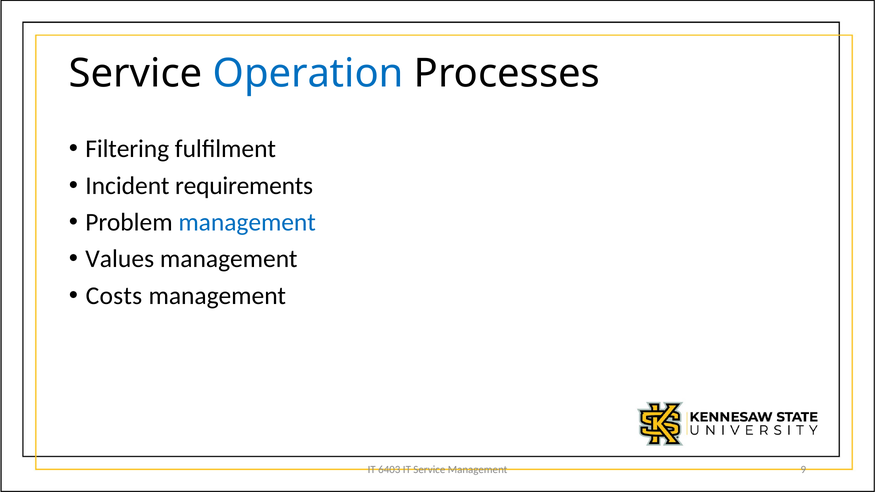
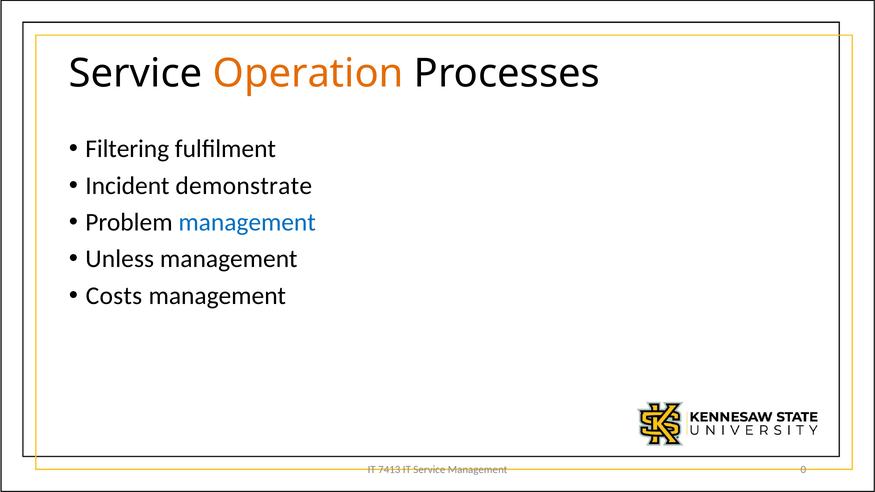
Operation colour: blue -> orange (308, 74)
requirements: requirements -> demonstrate (244, 186)
Values: Values -> Unless (120, 259)
6403: 6403 -> 7413 (389, 470)
9: 9 -> 0 (803, 470)
